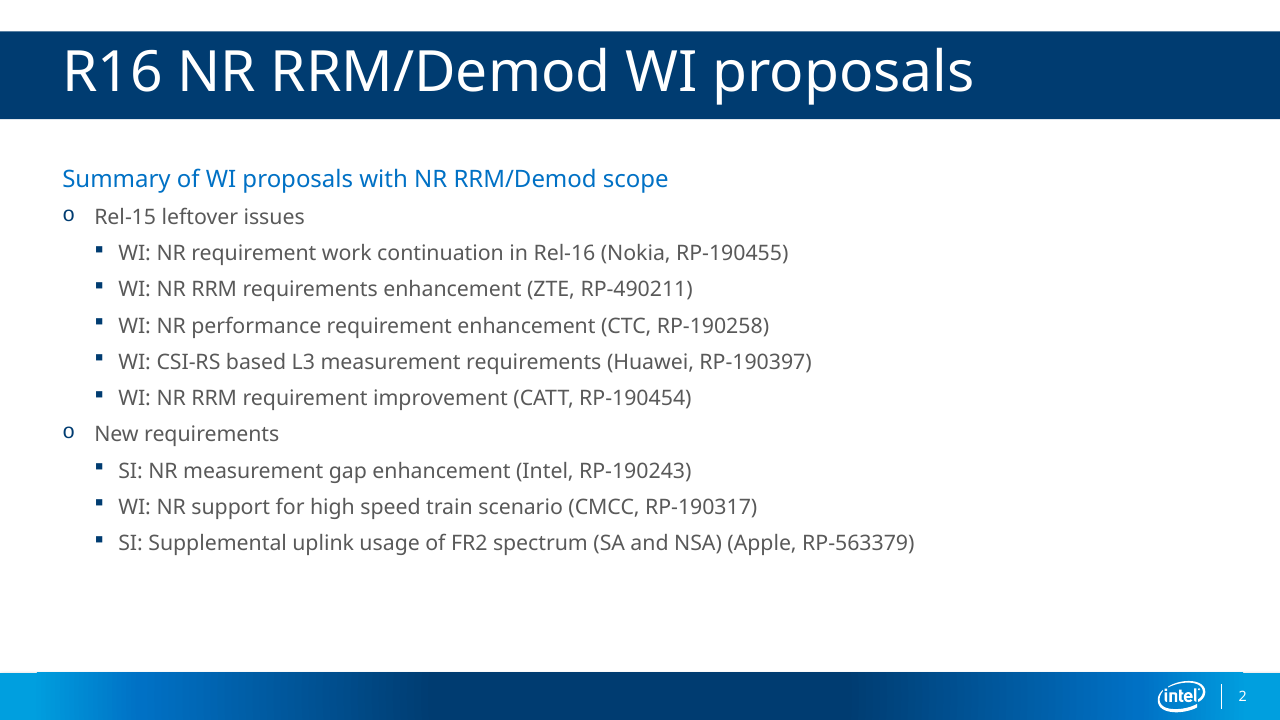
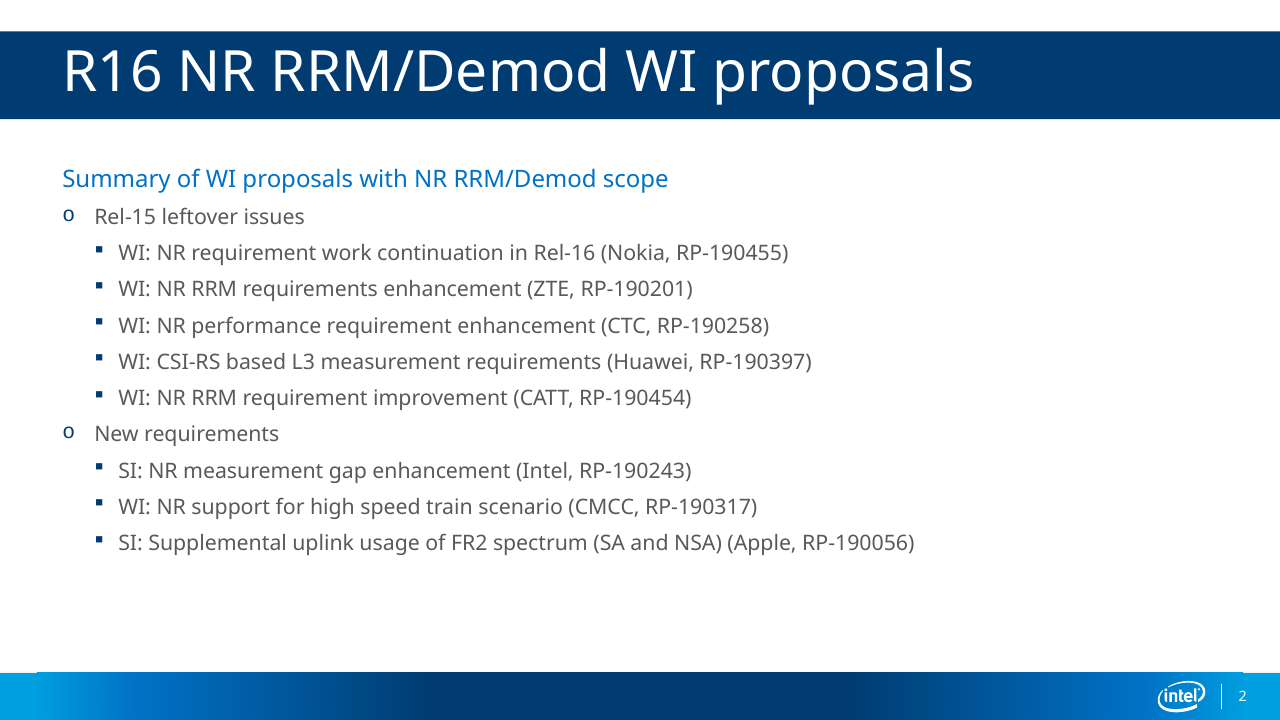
RP-490211: RP-490211 -> RP-190201 (637, 290)
RP-563379: RP-563379 -> RP-190056 (858, 544)
